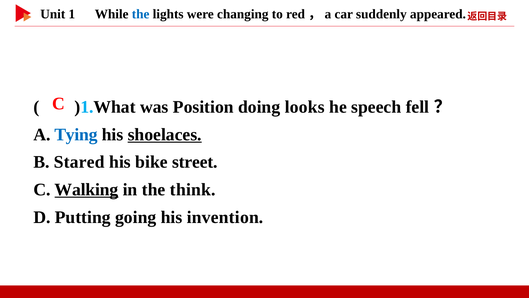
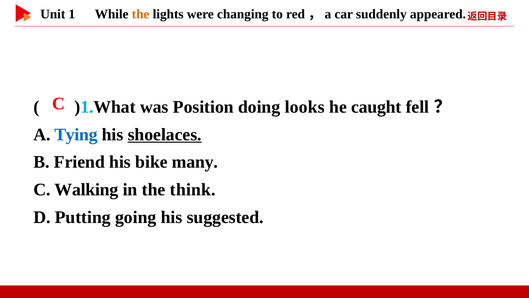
the colour: blue -> orange (141, 14)
speech: speech -> caught (376, 107)
Stared: Stared -> Friend (79, 162)
street: street -> many (195, 162)
Walking underline: present -> none (87, 189)
invention: invention -> suggested (225, 217)
